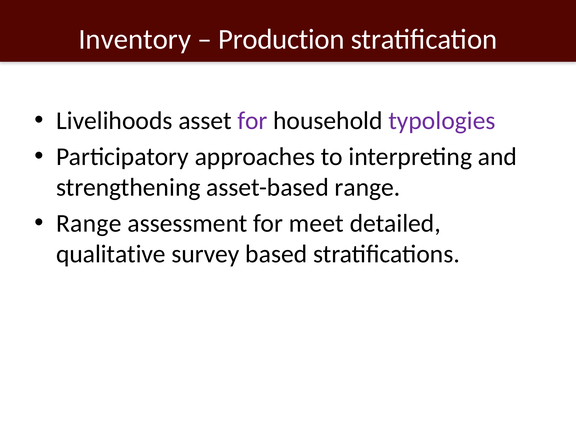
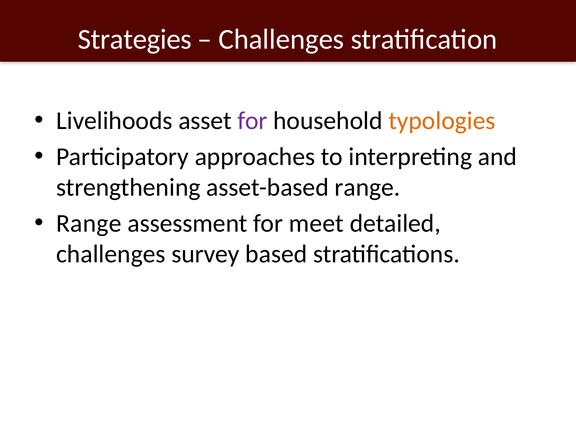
Inventory: Inventory -> Strategies (135, 39)
Production: Production -> Challenges (281, 39)
typologies colour: purple -> orange (442, 121)
qualitative: qualitative -> challenges (111, 254)
